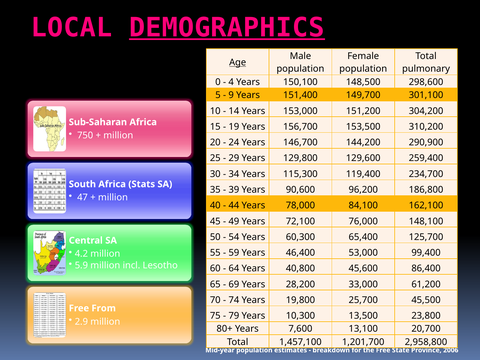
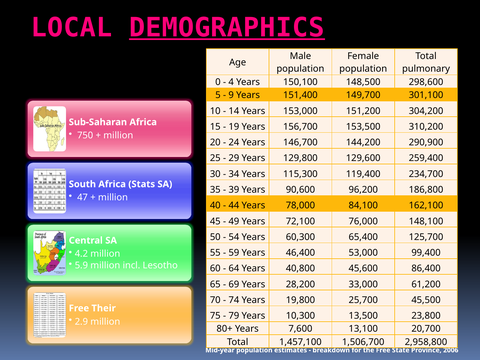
Age underline: present -> none (238, 63)
From: From -> Their (104, 308)
1,201,700: 1,201,700 -> 1,506,700 (363, 342)
